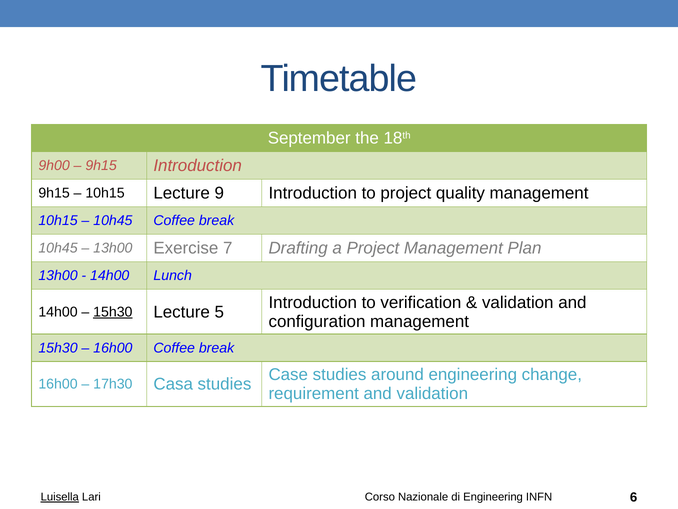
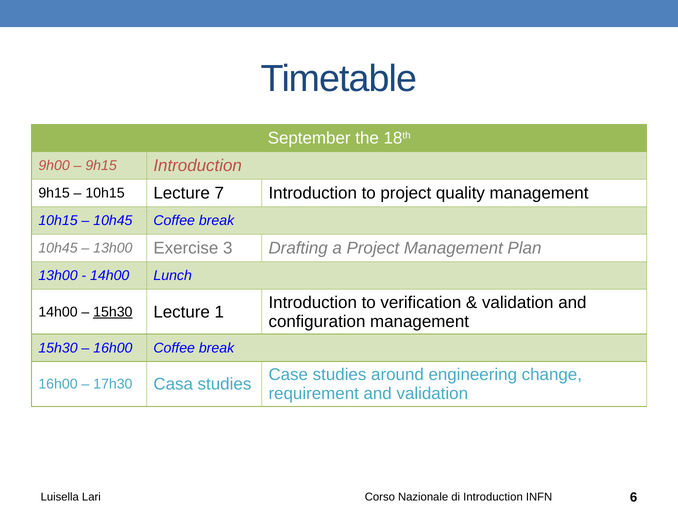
9: 9 -> 7 (219, 193)
7: 7 -> 3 (228, 248)
5: 5 -> 1 (219, 312)
Luisella underline: present -> none (60, 497)
di Engineering: Engineering -> Introduction (493, 497)
